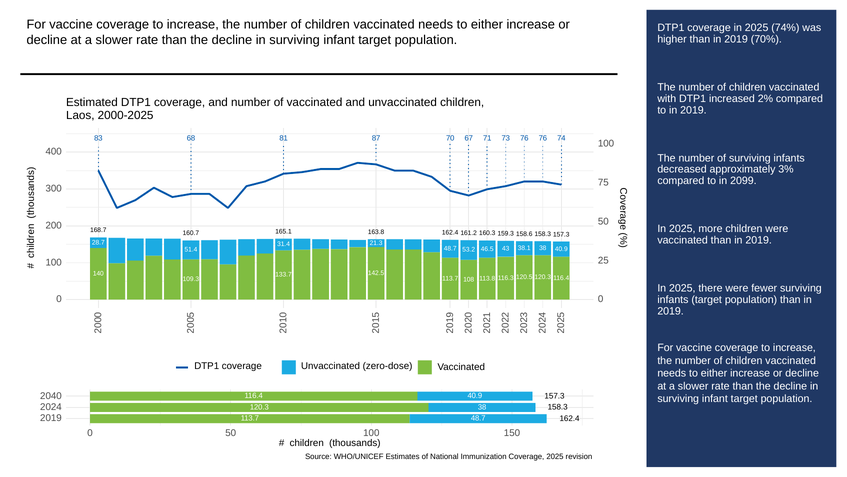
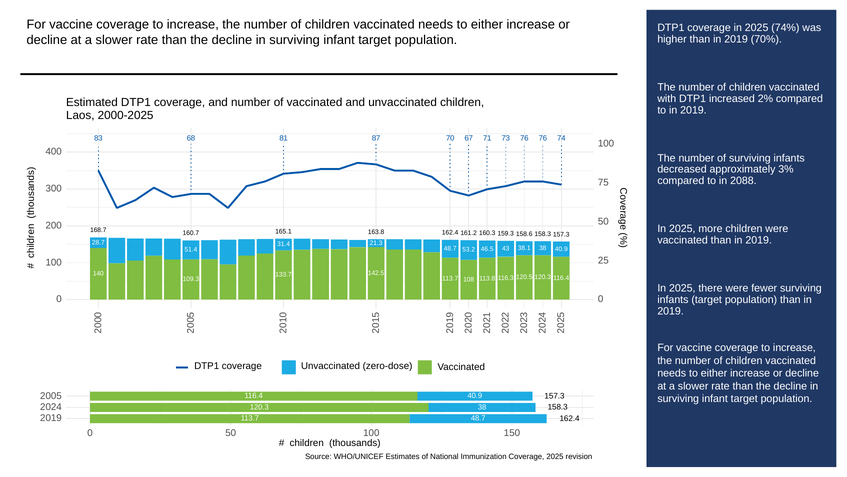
2099: 2099 -> 2088 (743, 181)
2040: 2040 -> 2005 (51, 395)
